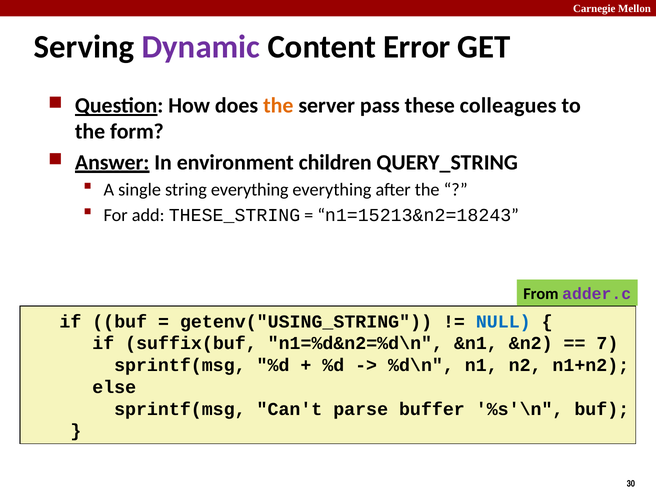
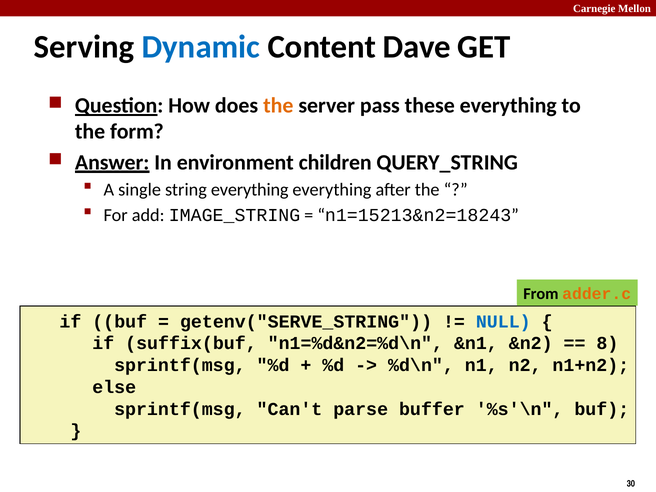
Dynamic colour: purple -> blue (201, 47)
Error: Error -> Dave (417, 47)
these colleagues: colleagues -> everything (508, 106)
THESE_STRING: THESE_STRING -> IMAGE_STRING (234, 215)
adder.c colour: purple -> orange (597, 294)
getenv("USING_STRING: getenv("USING_STRING -> getenv("SERVE_STRING (306, 322)
7: 7 -> 8 (607, 343)
